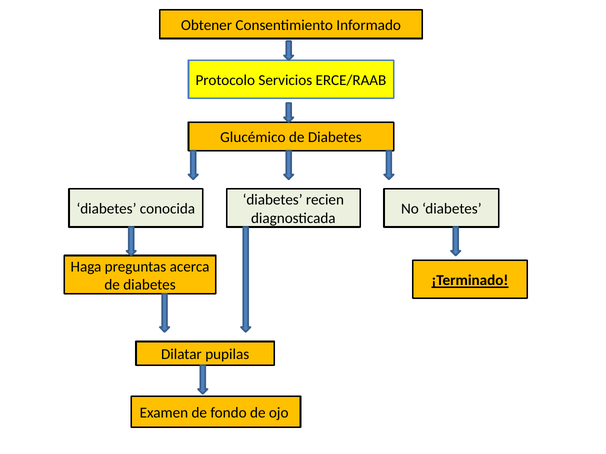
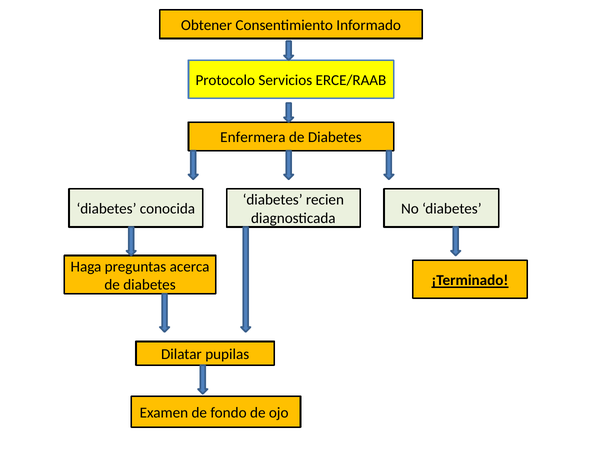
Glucémico: Glucémico -> Enfermera (253, 138)
